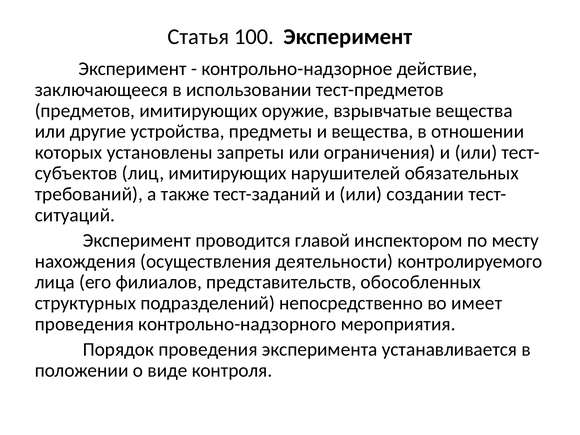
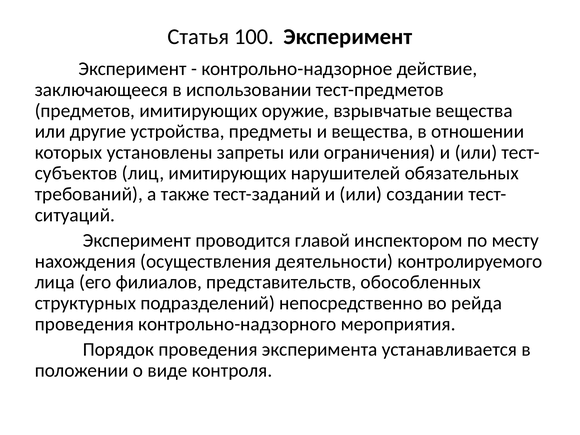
имеет: имеет -> рейда (477, 303)
